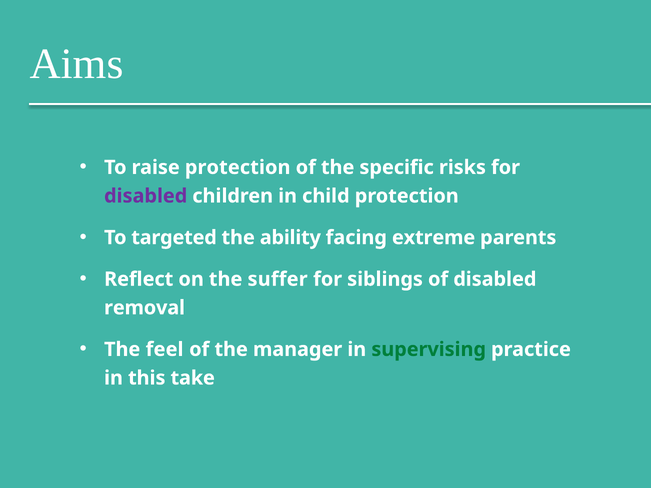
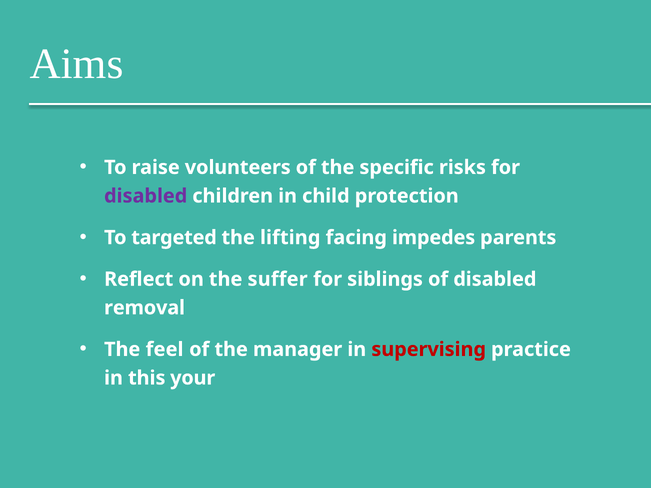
raise protection: protection -> volunteers (238, 167)
ability: ability -> lifting (290, 238)
extreme: extreme -> impedes (434, 238)
supervising colour: green -> red (429, 350)
take: take -> your (193, 378)
